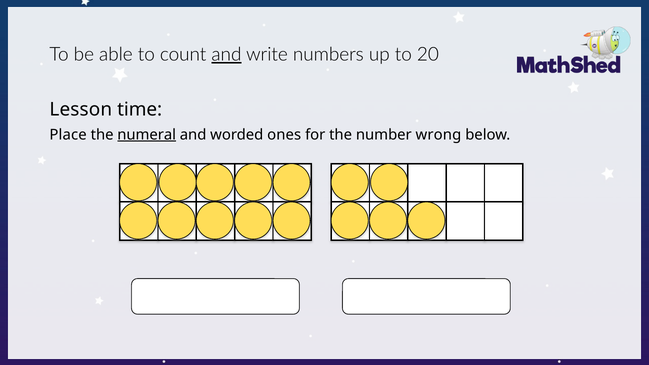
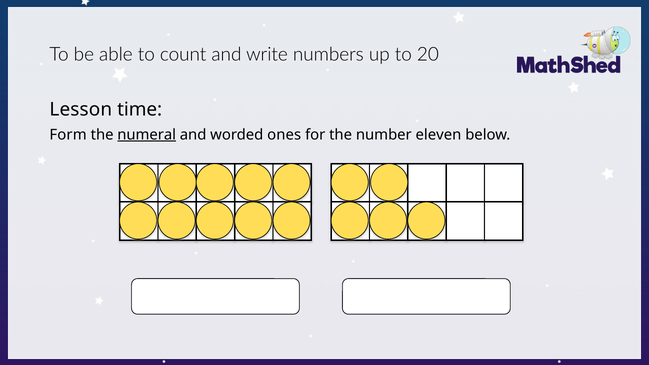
and underline: present -> none (226, 55)
Place: Place -> Form (68, 135)
wrong: wrong -> eleven (438, 135)
